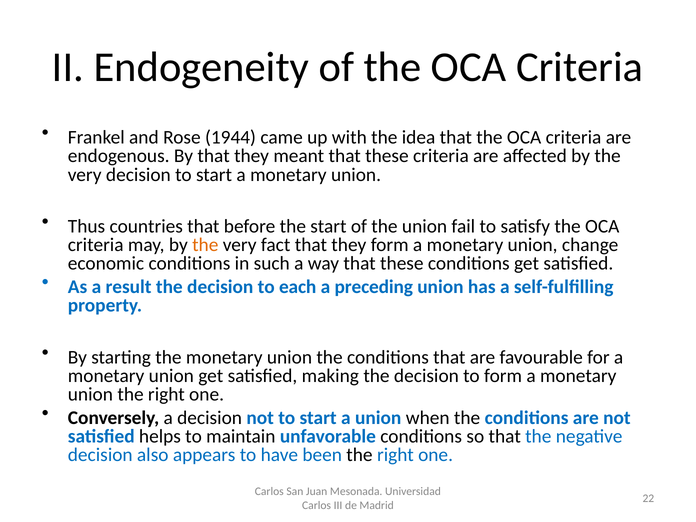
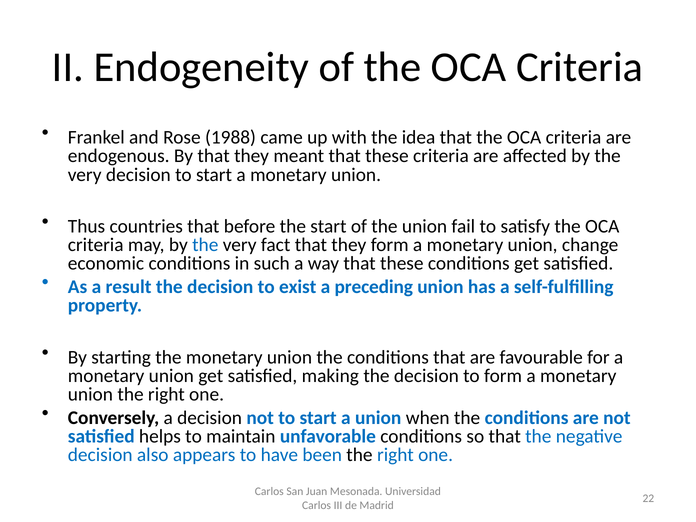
1944: 1944 -> 1988 (230, 137)
the colour: orange -> blue (205, 245)
each: each -> exist (298, 287)
